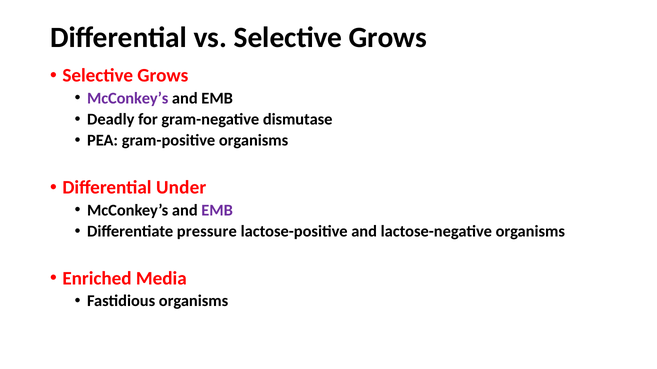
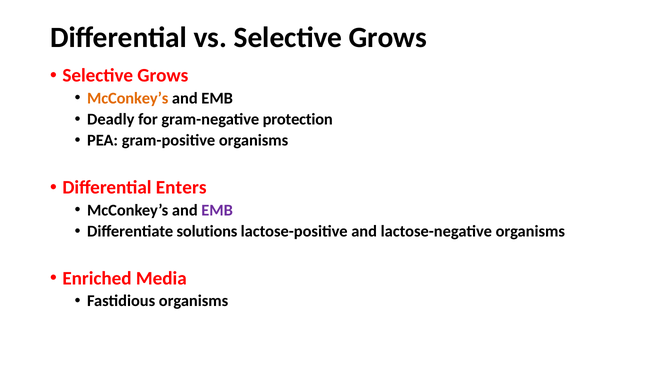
McConkey’s colour: purple -> orange (128, 98)
dismutase: dismutase -> protection (298, 120)
Under: Under -> Enters (181, 188)
pressure: pressure -> solutions (207, 232)
